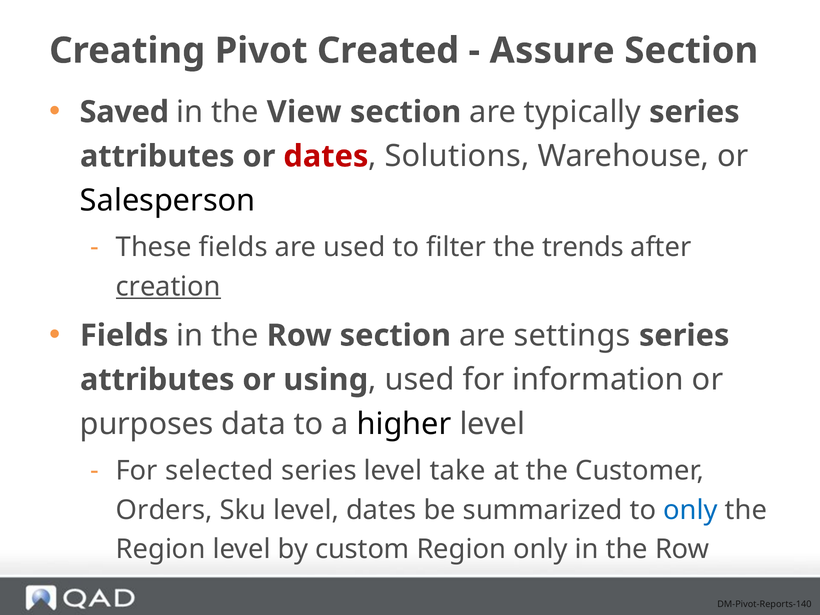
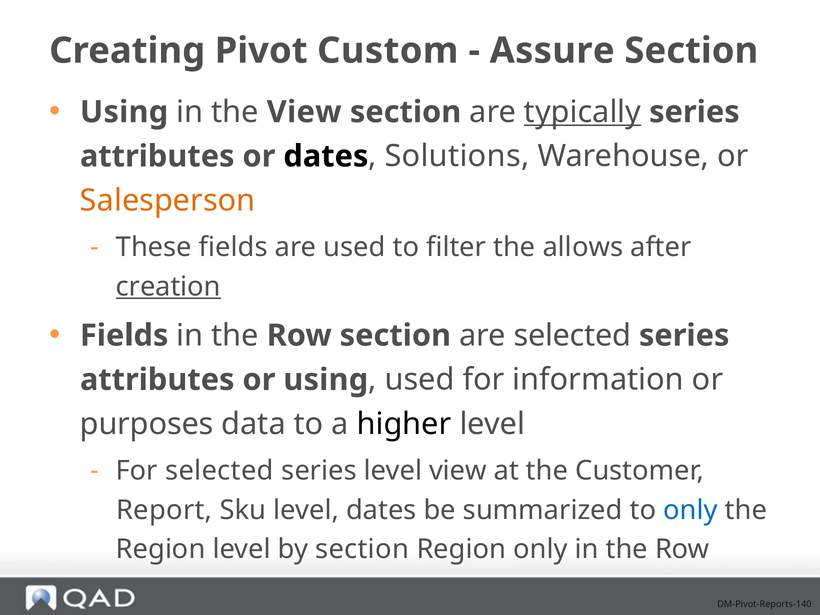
Created: Created -> Custom (388, 51)
Saved: Saved -> Using (124, 112)
typically underline: none -> present (583, 112)
dates colour: red -> black (326, 156)
Salesperson colour: black -> orange (168, 201)
trends: trends -> allows (583, 247)
are settings: settings -> selected (572, 335)
level take: take -> view (458, 471)
Orders: Orders -> Report (164, 510)
by custom: custom -> section (362, 549)
